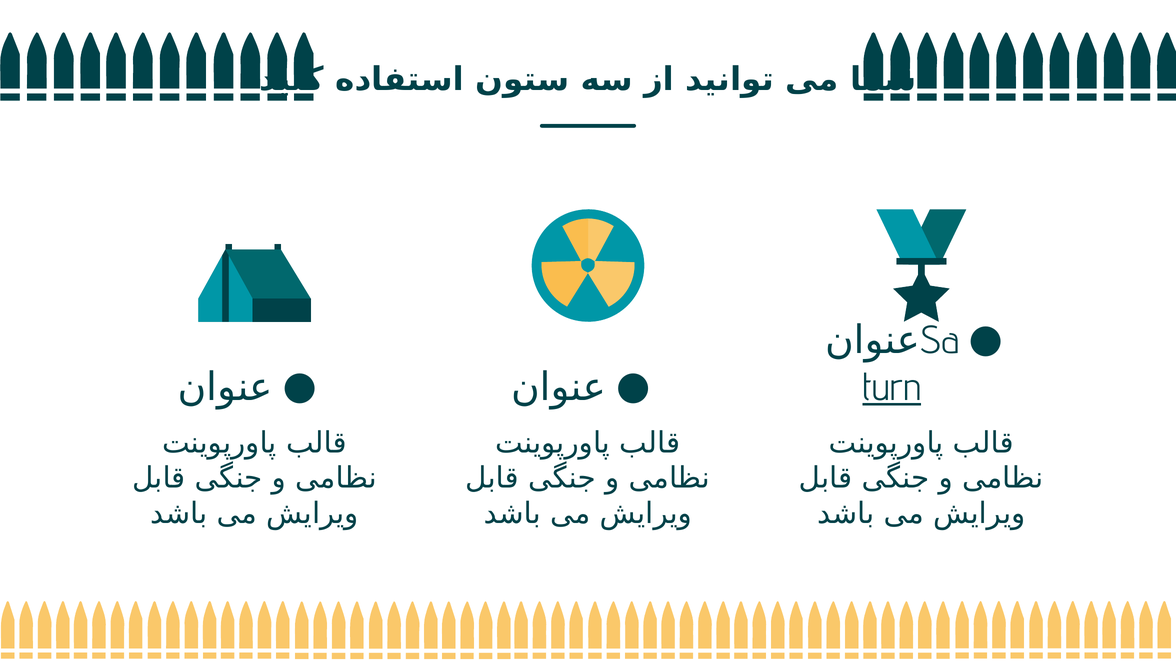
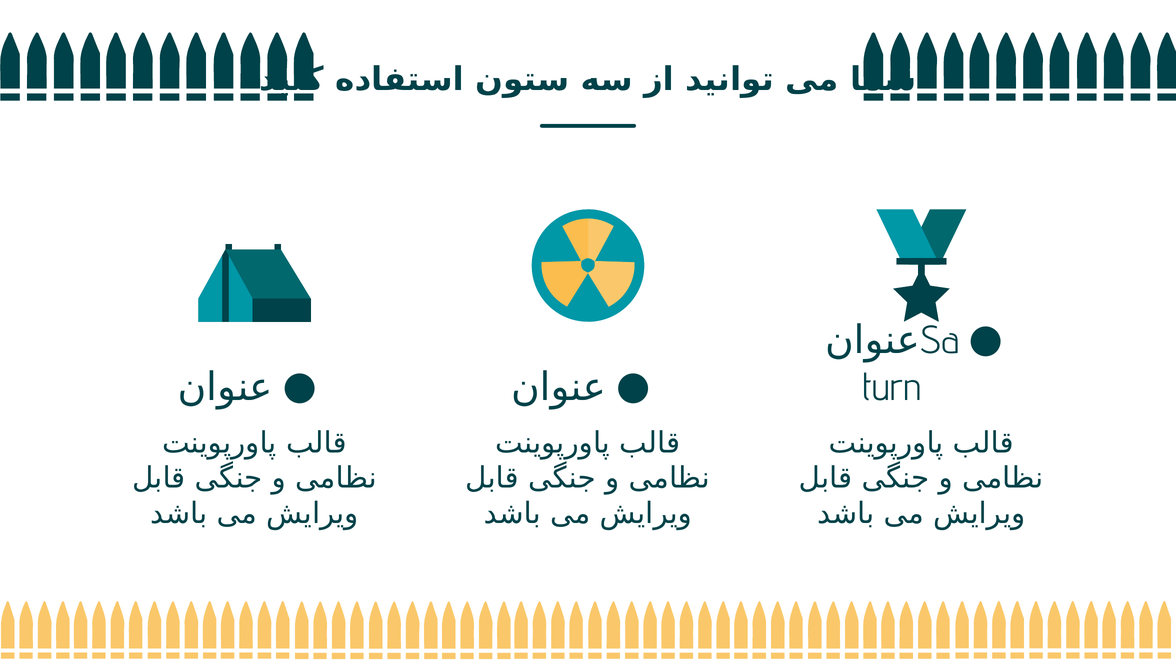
turn underline: present -> none (892, 388)
